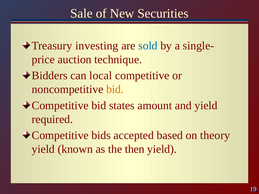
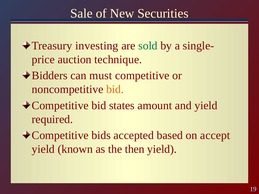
sold colour: blue -> green (148, 46)
local: local -> must (101, 76)
theory: theory -> accept (215, 136)
